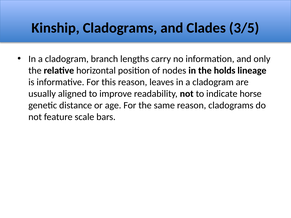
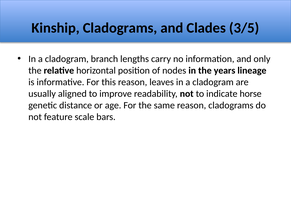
holds: holds -> years (225, 71)
